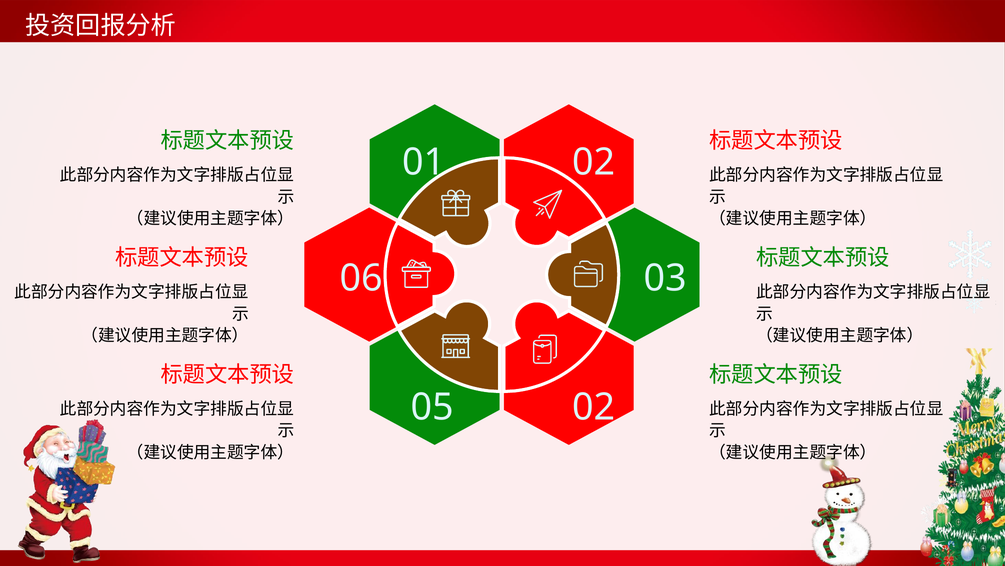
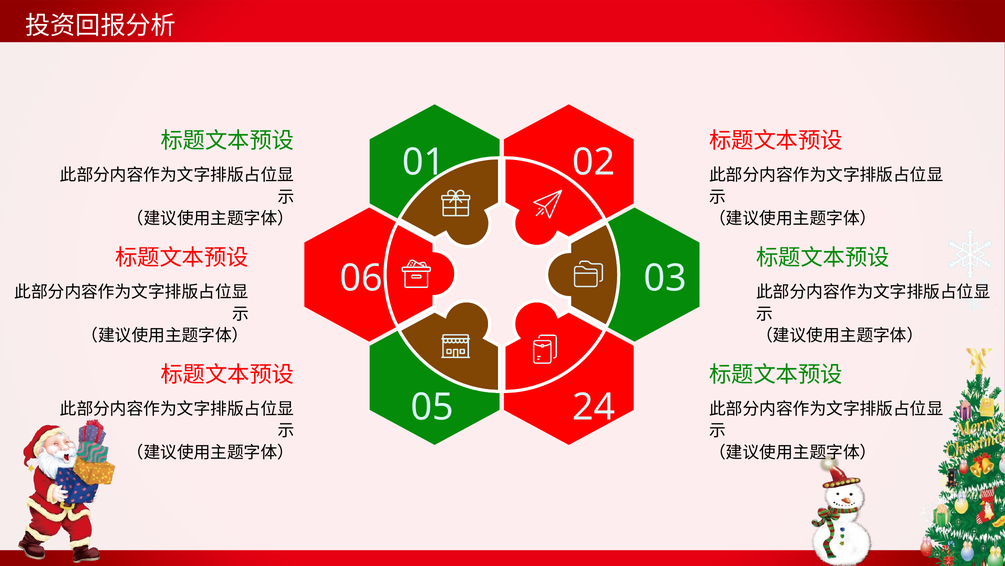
05 02: 02 -> 24 (594, 407)
